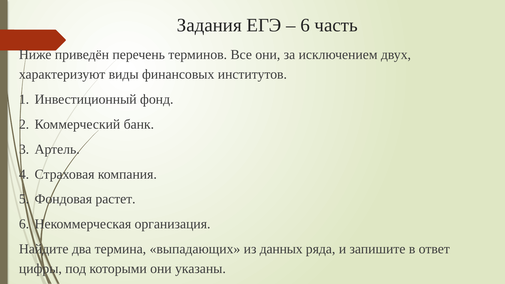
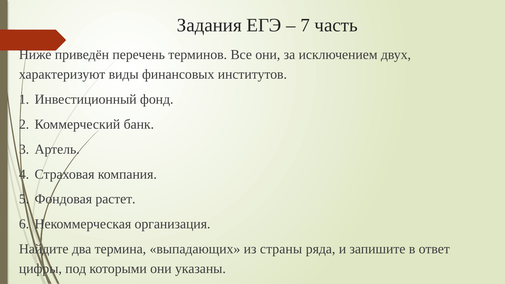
6: 6 -> 7 (305, 25)
данных: данных -> страны (281, 249)
